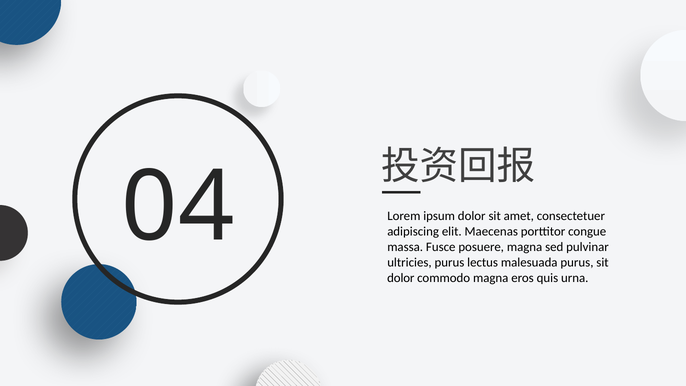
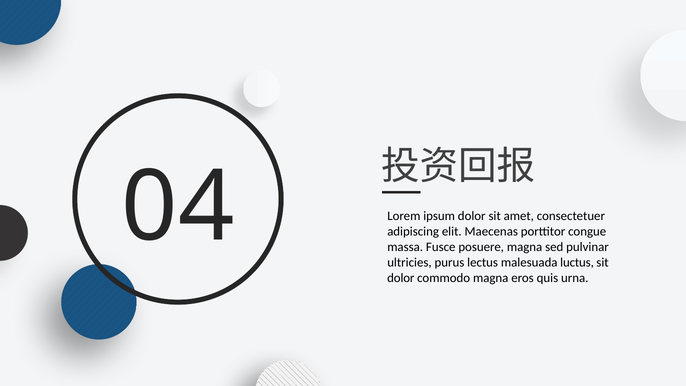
malesuada purus: purus -> luctus (577, 262)
